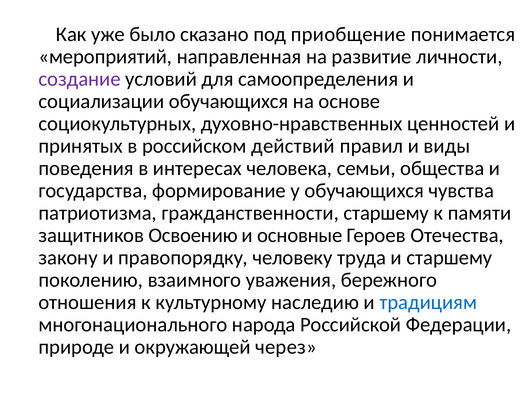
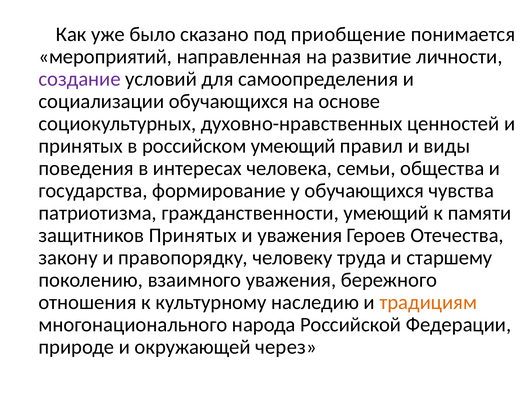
российском действий: действий -> умеющий (293, 146)
гражданственности старшему: старшему -> умеющий (386, 213)
защитников Освоению: Освоению -> Принятых (193, 235)
и основные: основные -> уважения (300, 235)
традициям colour: blue -> orange (428, 302)
